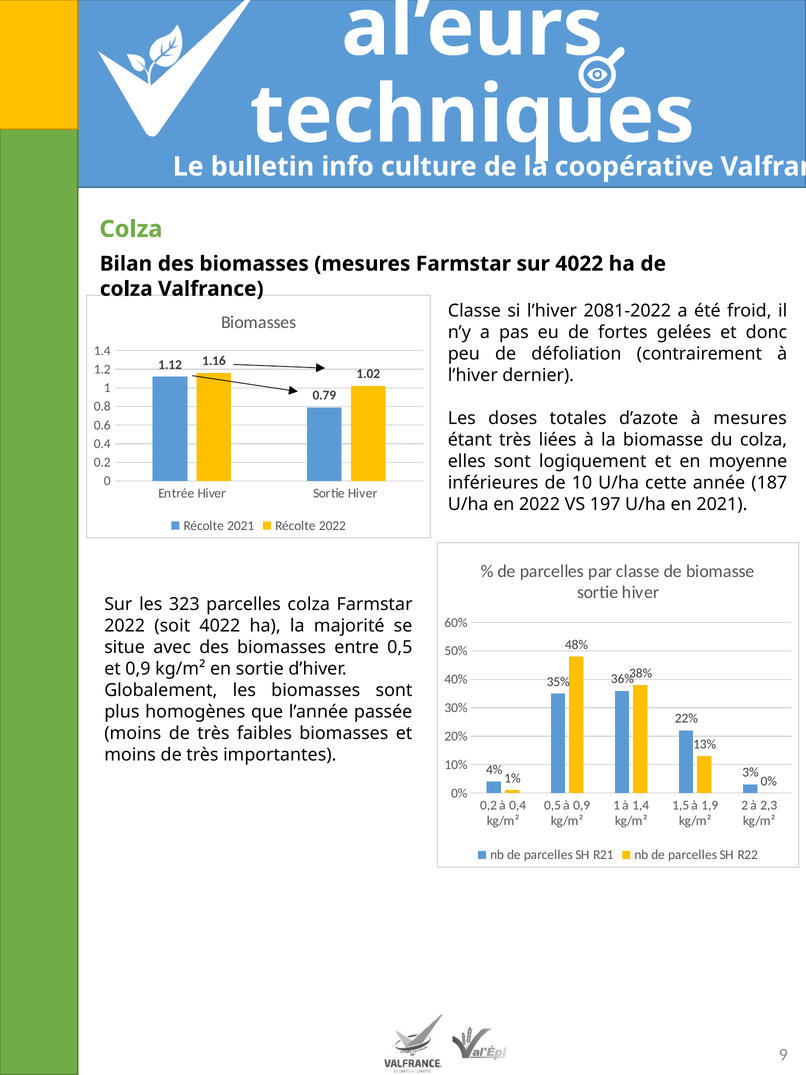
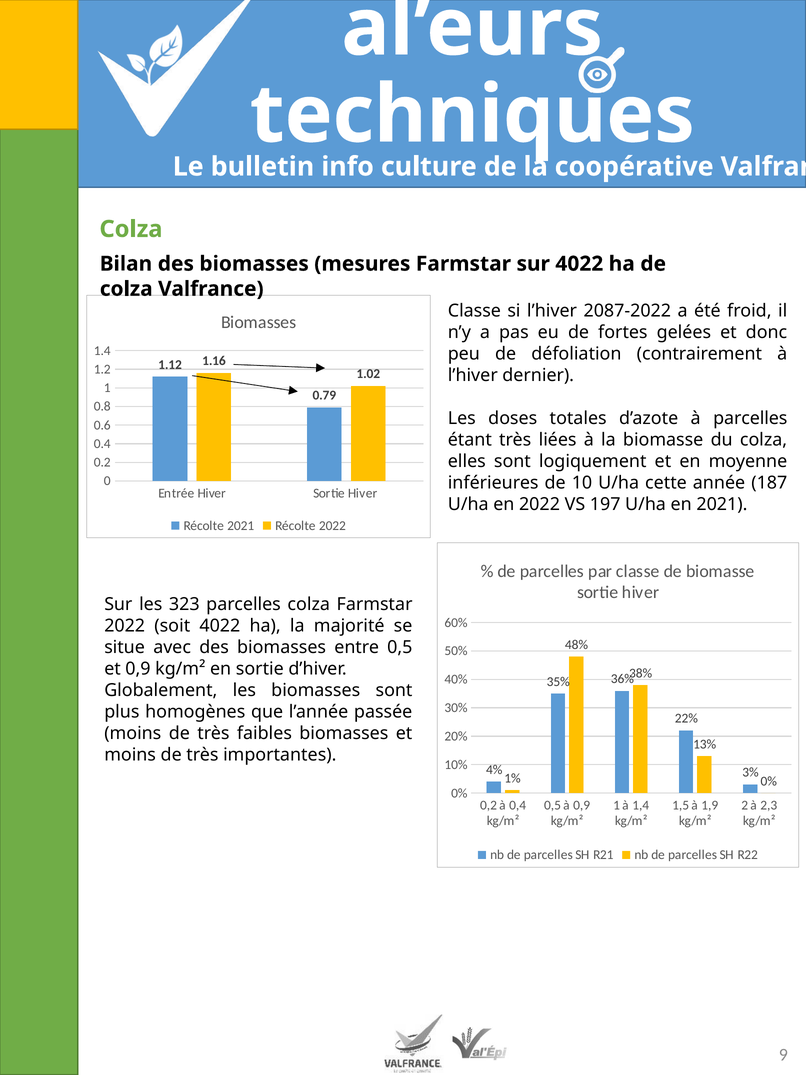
2081-2022: 2081-2022 -> 2087-2022 (627, 311)
à mesures: mesures -> parcelles (750, 418)
